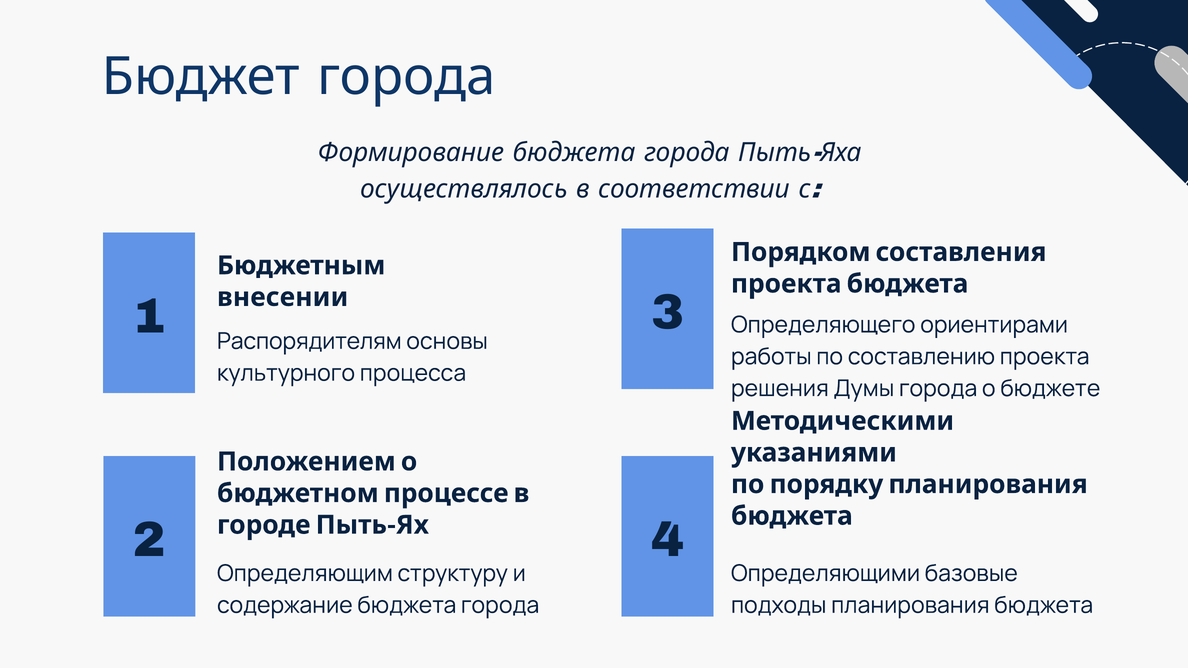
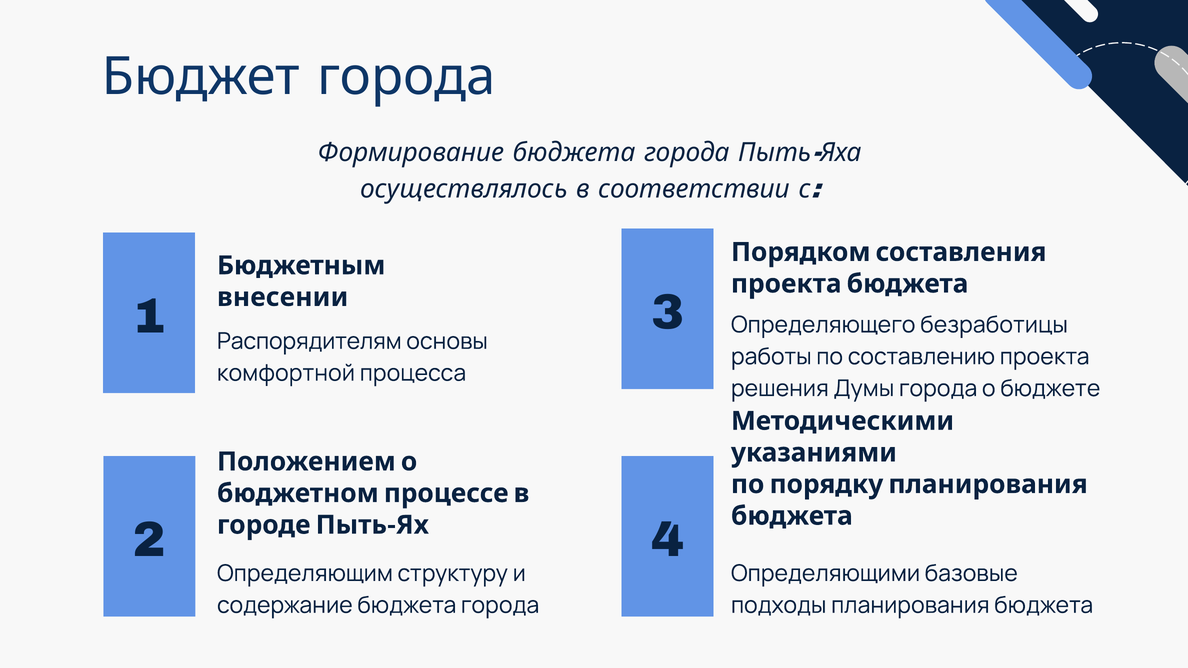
ориентирами: ориентирами -> безработицы (994, 325)
культурного: культурного -> комфортной (286, 373)
